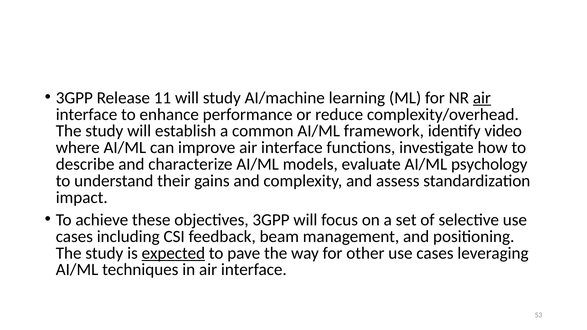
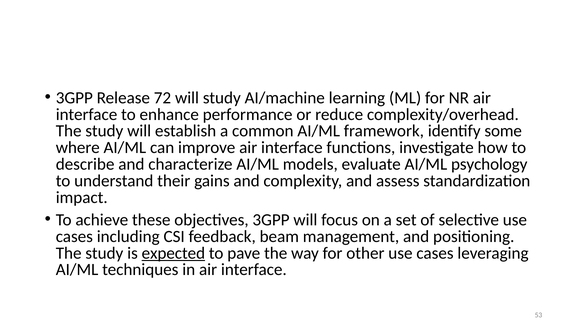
11: 11 -> 72 (162, 98)
air underline: present -> none (482, 98)
video: video -> some (503, 131)
